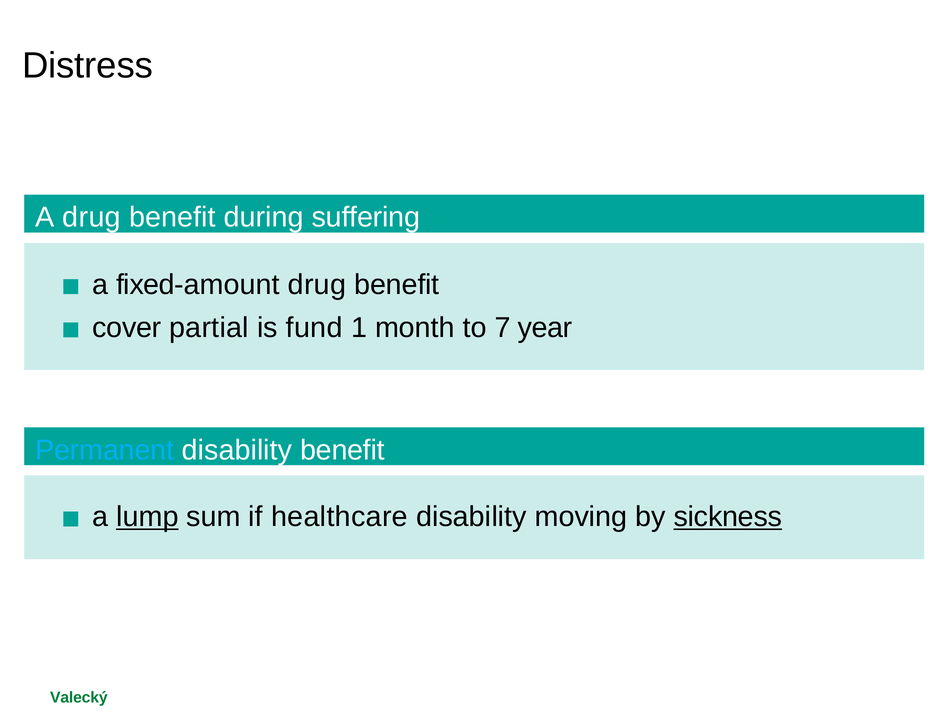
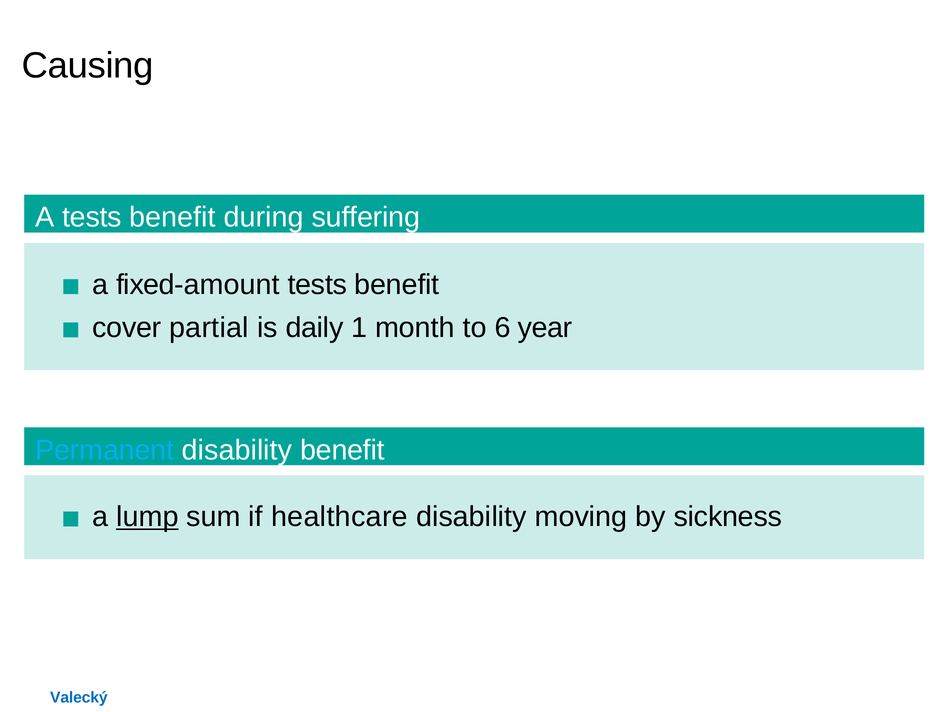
Distress: Distress -> Causing (88, 66)
A drug: drug -> tests (92, 217)
fixed-amount drug: drug -> tests (317, 285)
fund: fund -> daily (314, 328)
7: 7 -> 6 (503, 328)
sickness underline: present -> none (728, 517)
Valecký colour: green -> blue (79, 698)
